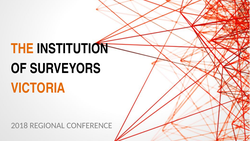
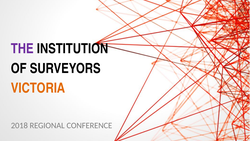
THE colour: orange -> purple (22, 49)
